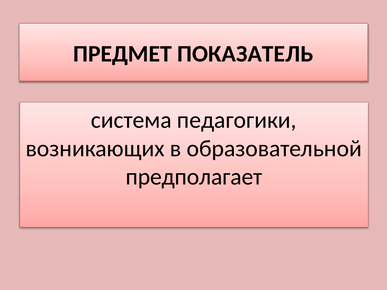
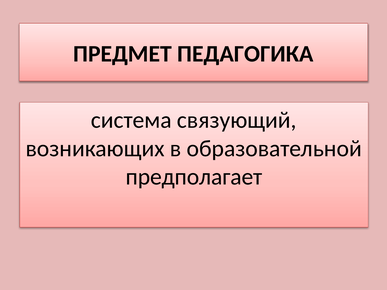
ПОКАЗАТЕЛЬ: ПОКАЗАТЕЛЬ -> ПЕДАГОГИКА (245, 54)
педагогики: педагогики -> связующий (237, 120)
